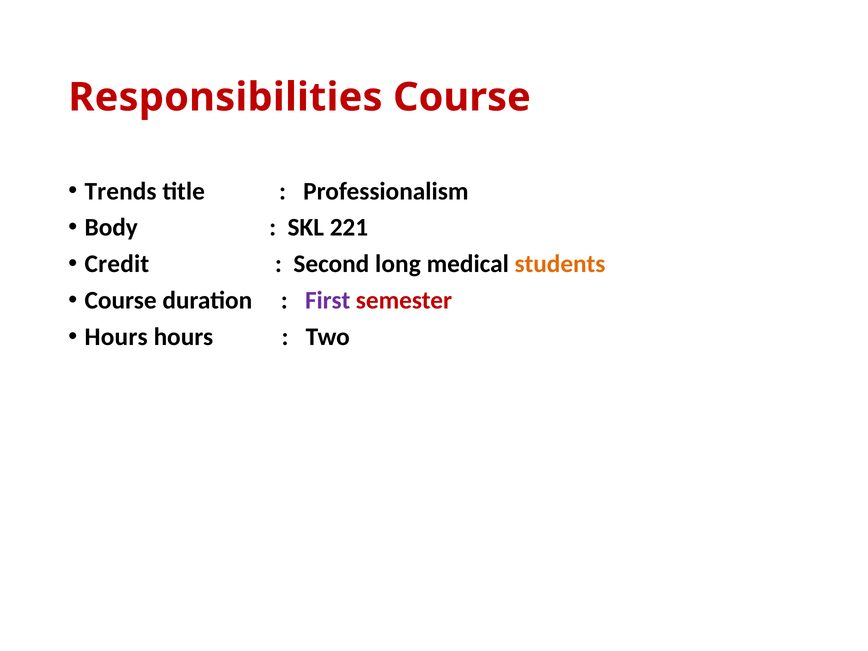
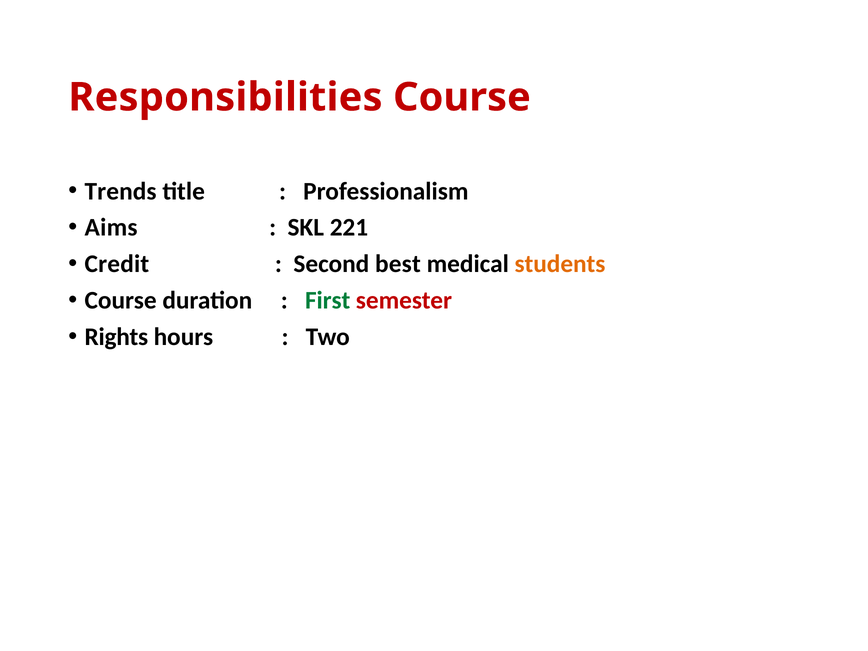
Body: Body -> Aims (111, 228)
long: long -> best (398, 264)
First colour: purple -> green (328, 300)
Hours: Hours -> Rights (116, 337)
